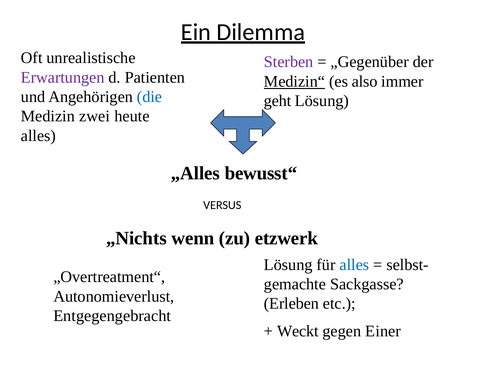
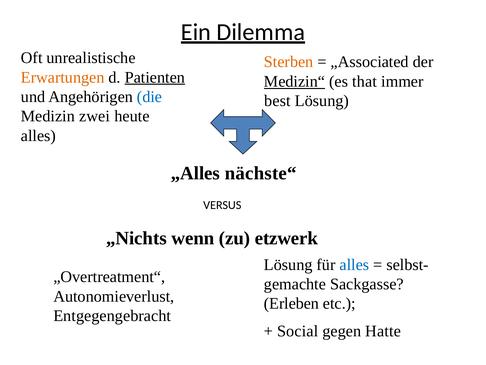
Sterben colour: purple -> orange (289, 62)
„Gegenüber: „Gegenüber -> „Associated (370, 62)
Erwartungen colour: purple -> orange (63, 77)
Patienten underline: none -> present (155, 77)
also: also -> that (365, 81)
geht: geht -> best (277, 101)
bewusst“: bewusst“ -> nächste“ (261, 173)
Weckt: Weckt -> Social (298, 331)
Einer: Einer -> Hatte (383, 331)
